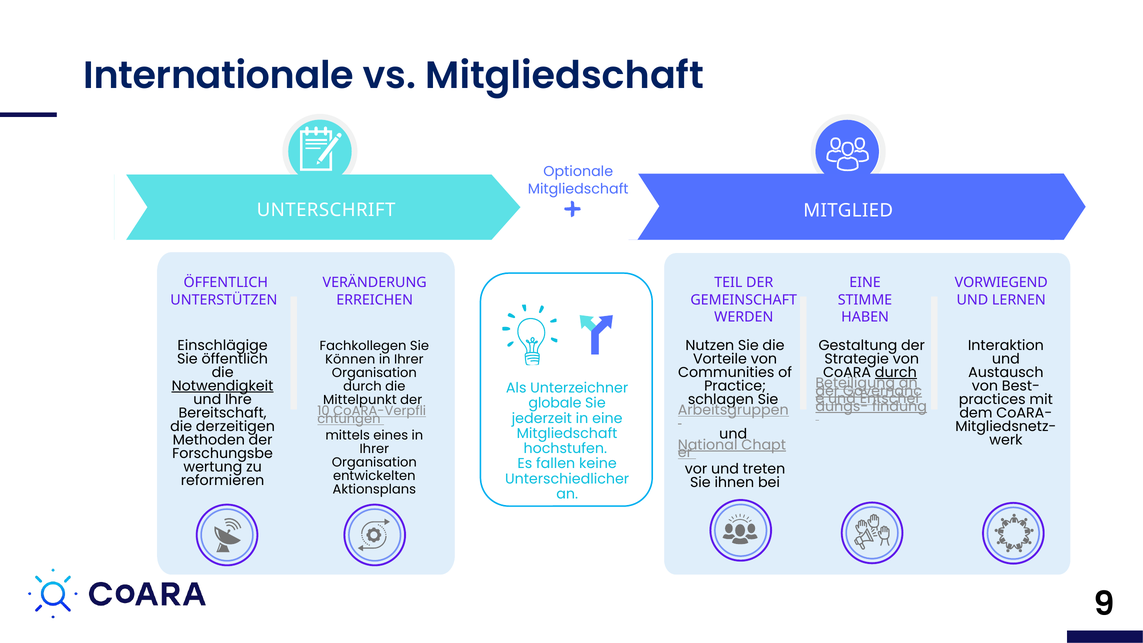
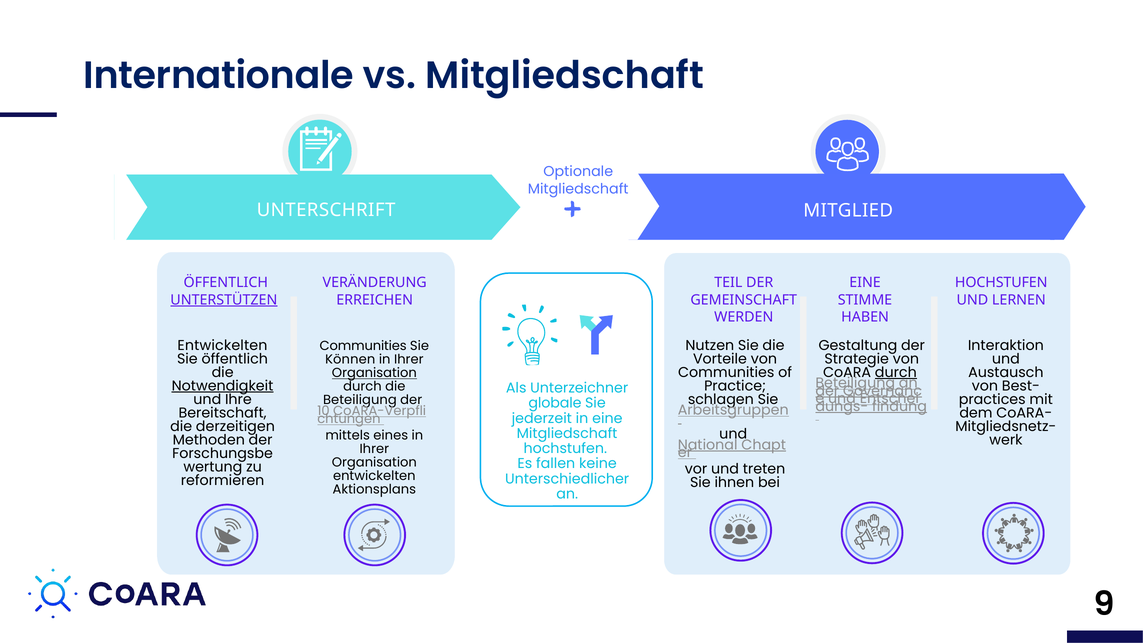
VORWIEGEND: VORWIEGEND -> HOCHSTUFEN (1001, 283)
UNTERSTÜTZEN underline: none -> present (224, 300)
Einschlägige: Einschlägige -> Entwickelten (222, 345)
Fachkollegen: Fachkollegen -> Communities (363, 346)
Organisation underline: none -> present (374, 373)
Mittelpunkt: Mittelpunkt -> Beteiligung (360, 400)
